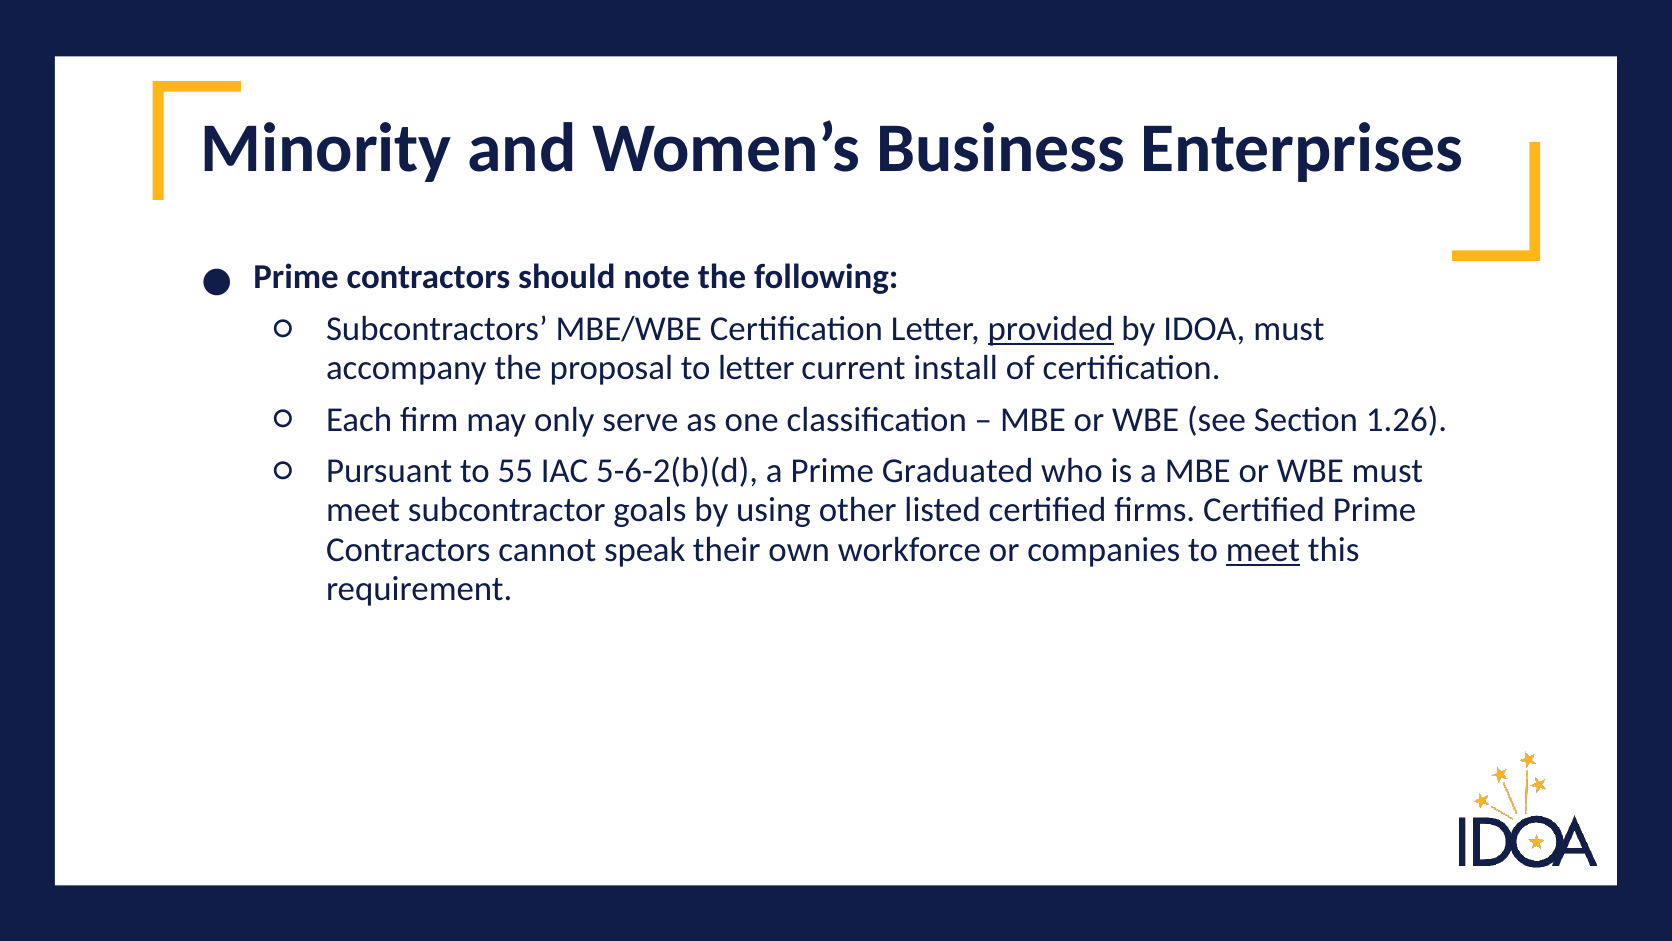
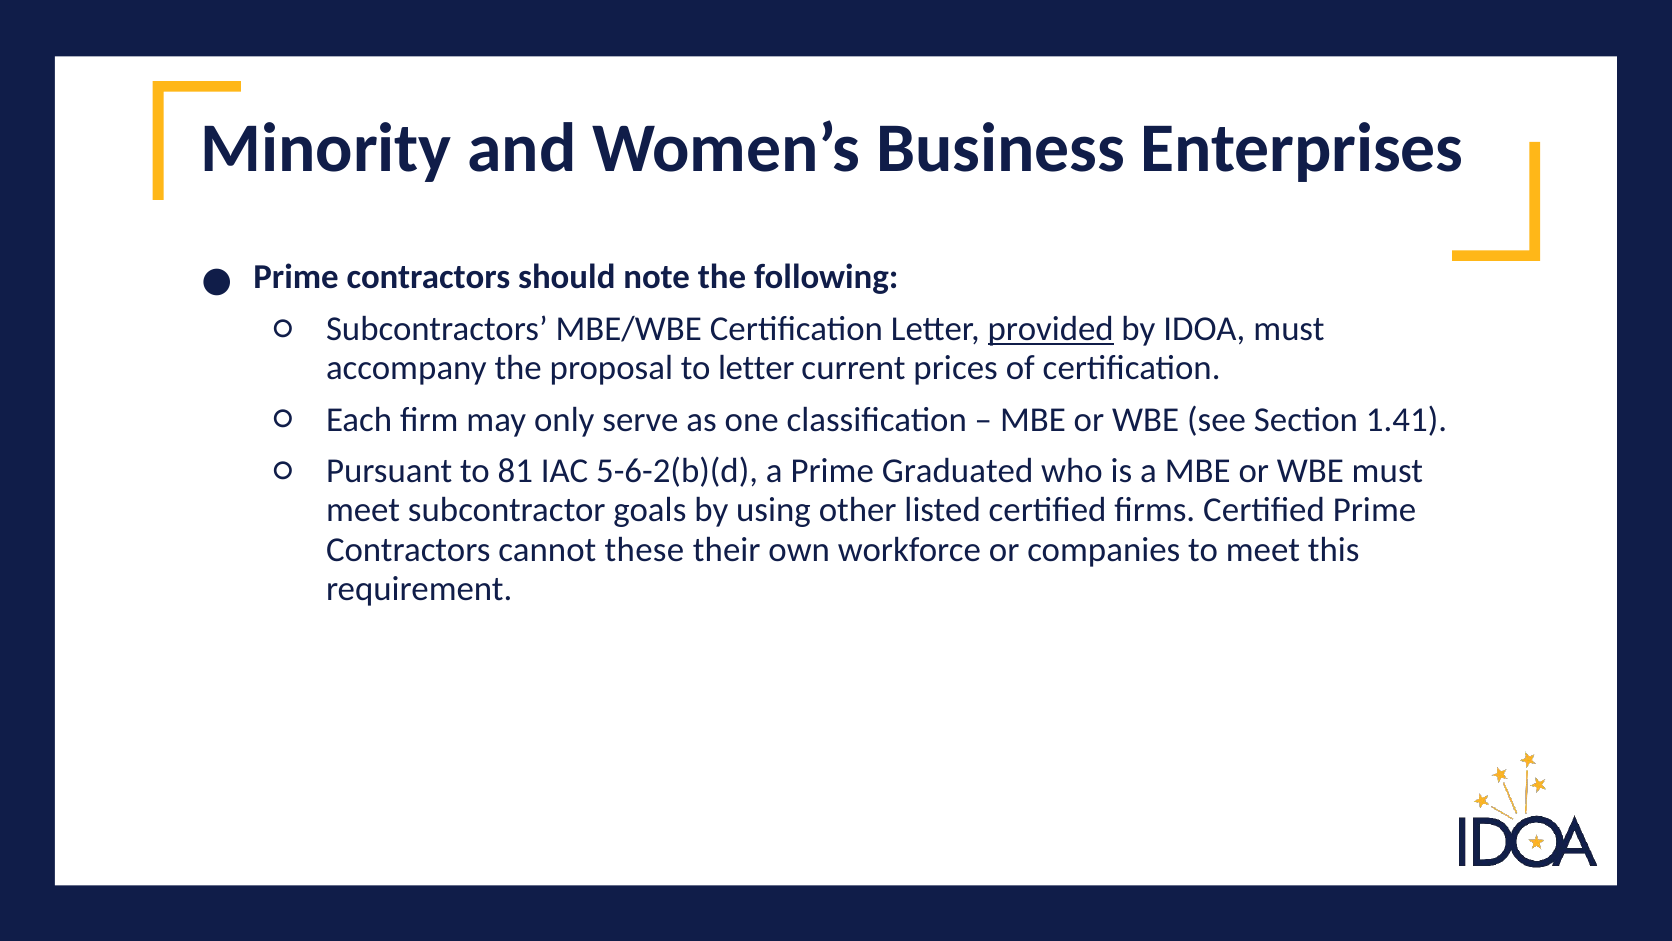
install: install -> prices (956, 368)
1.26: 1.26 -> 1.41 (1407, 419)
55: 55 -> 81 (515, 471)
speak: speak -> these (644, 549)
meet underline: present -> none (1263, 549)
